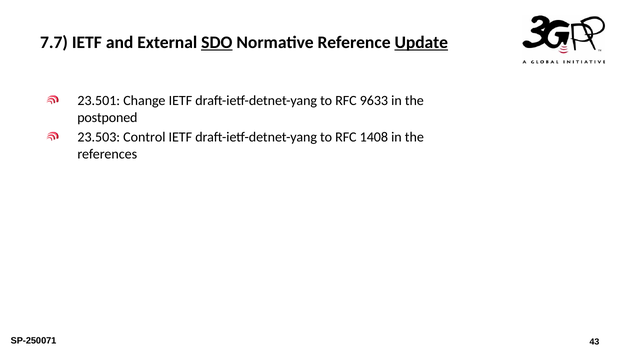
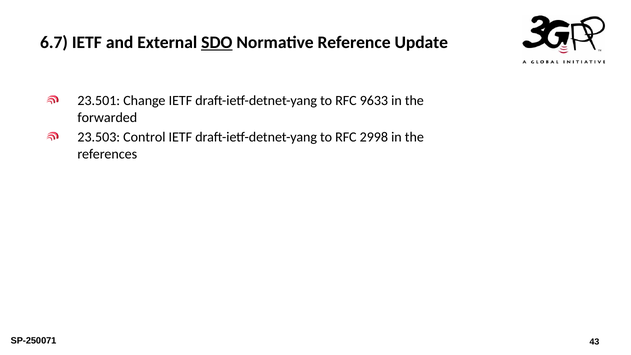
7.7: 7.7 -> 6.7 (54, 43)
Update underline: present -> none (421, 43)
postponed: postponed -> forwarded (107, 118)
1408: 1408 -> 2998 (374, 137)
